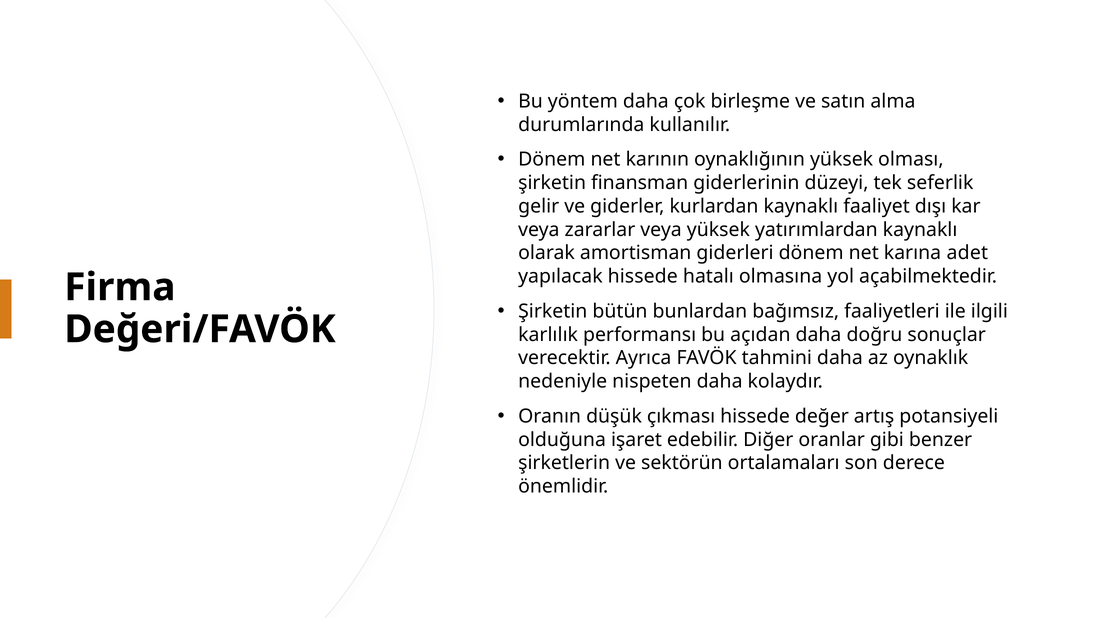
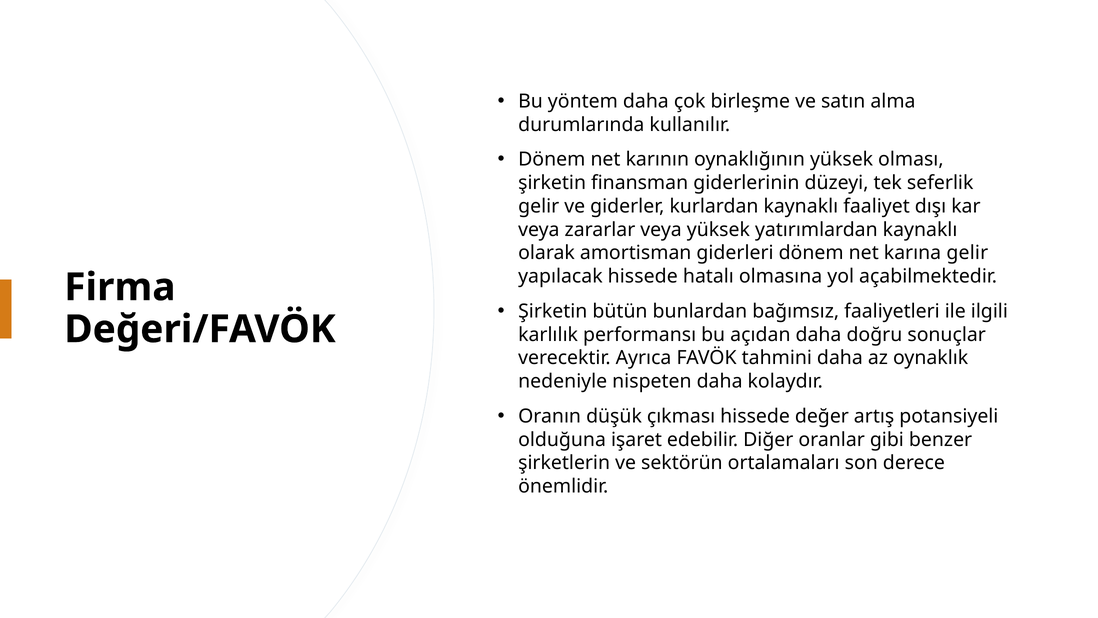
karına adet: adet -> gelir (967, 253)
